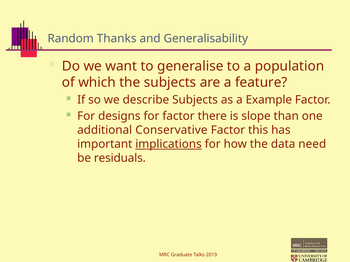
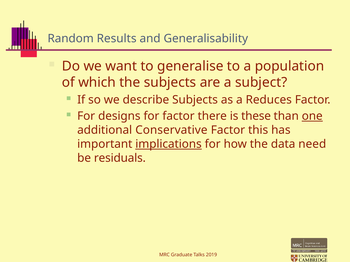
Thanks: Thanks -> Results (117, 39)
feature: feature -> subject (261, 83)
Example: Example -> Reduces (269, 100)
slope: slope -> these (256, 116)
one underline: none -> present (312, 116)
